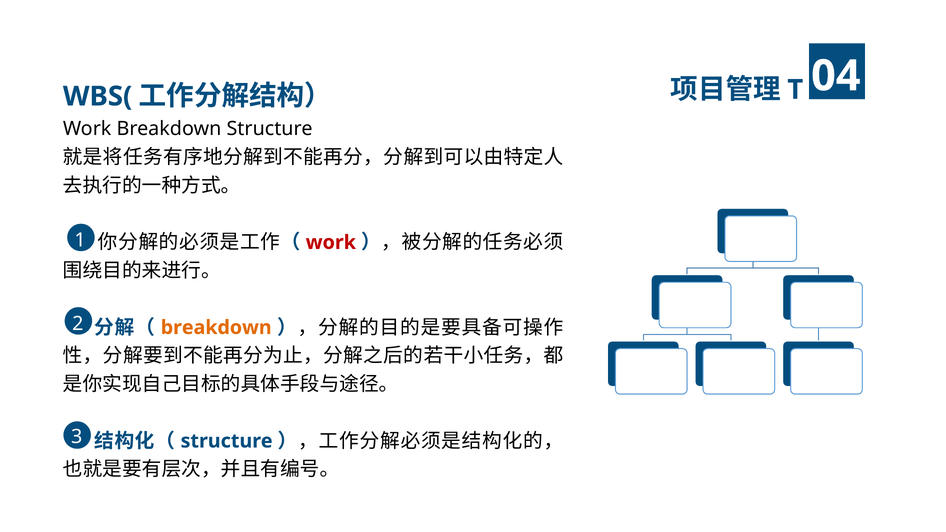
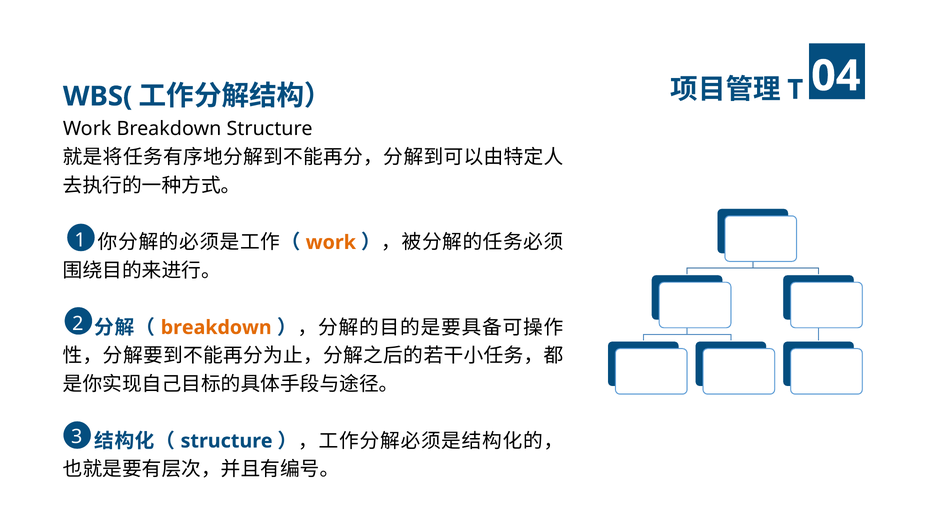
work colour: red -> orange (331, 242)
